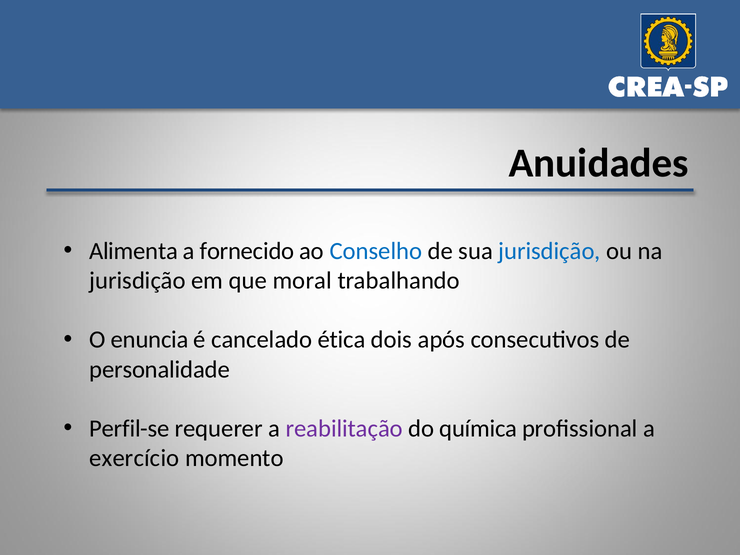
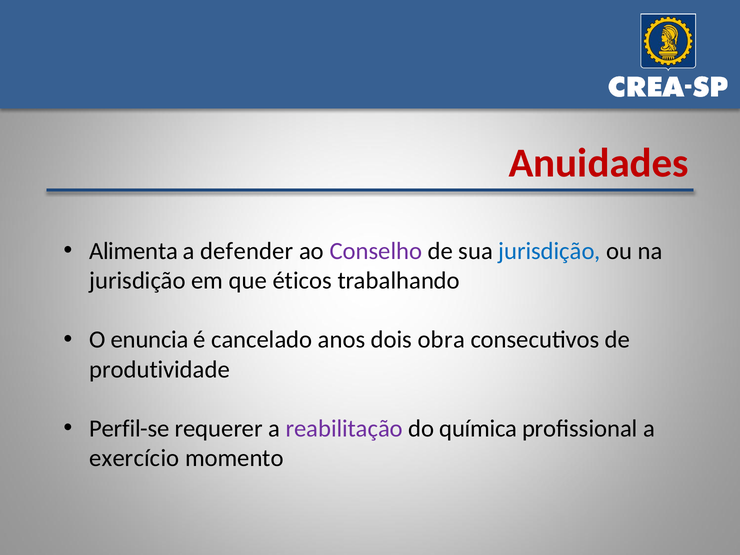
Anuidades colour: black -> red (599, 163)
fornecido: fornecido -> defender (247, 251)
Conselho colour: blue -> purple (376, 251)
moral: moral -> éticos (302, 281)
ética: ética -> anos (342, 340)
após: após -> obra (441, 340)
personalidade: personalidade -> produtividade (160, 369)
